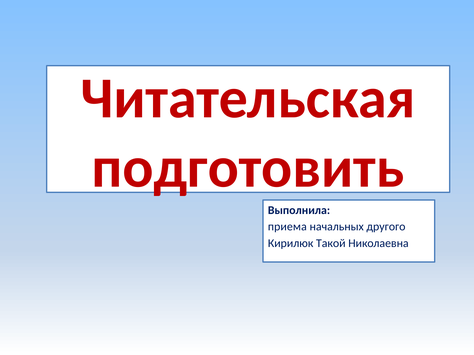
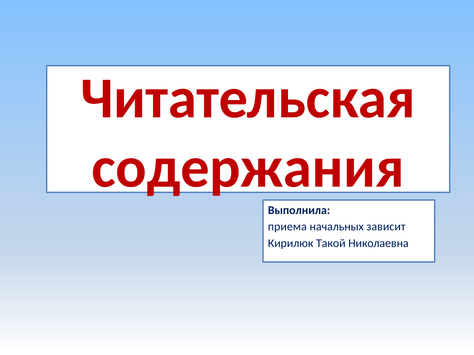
подготовить: подготовить -> содержания (248, 168)
другого: другого -> зависит (386, 227)
